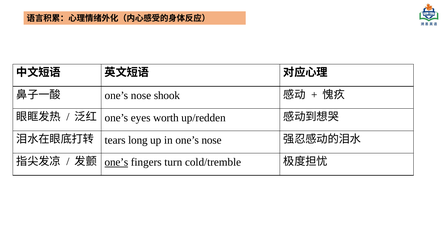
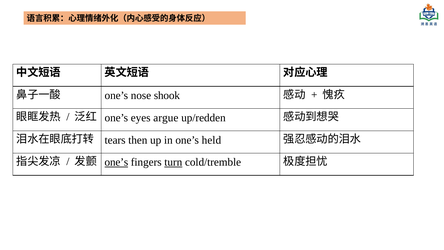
worth: worth -> argue (166, 118)
long: long -> then (138, 140)
in one’s nose: nose -> held (211, 140)
turn underline: none -> present (173, 162)
